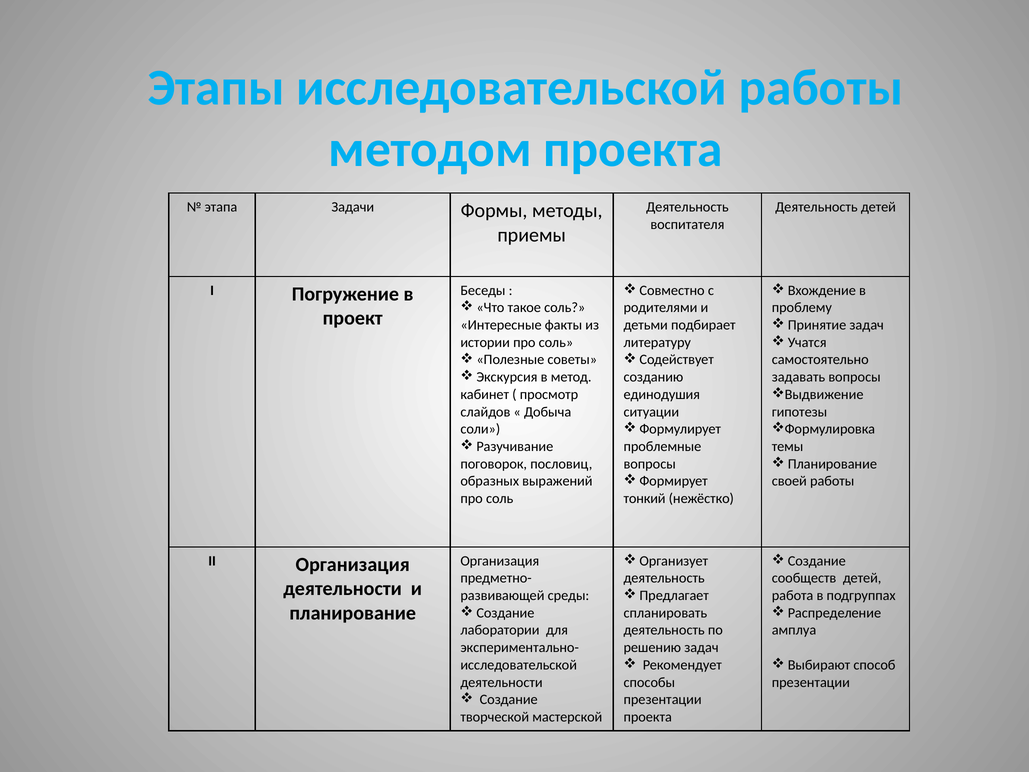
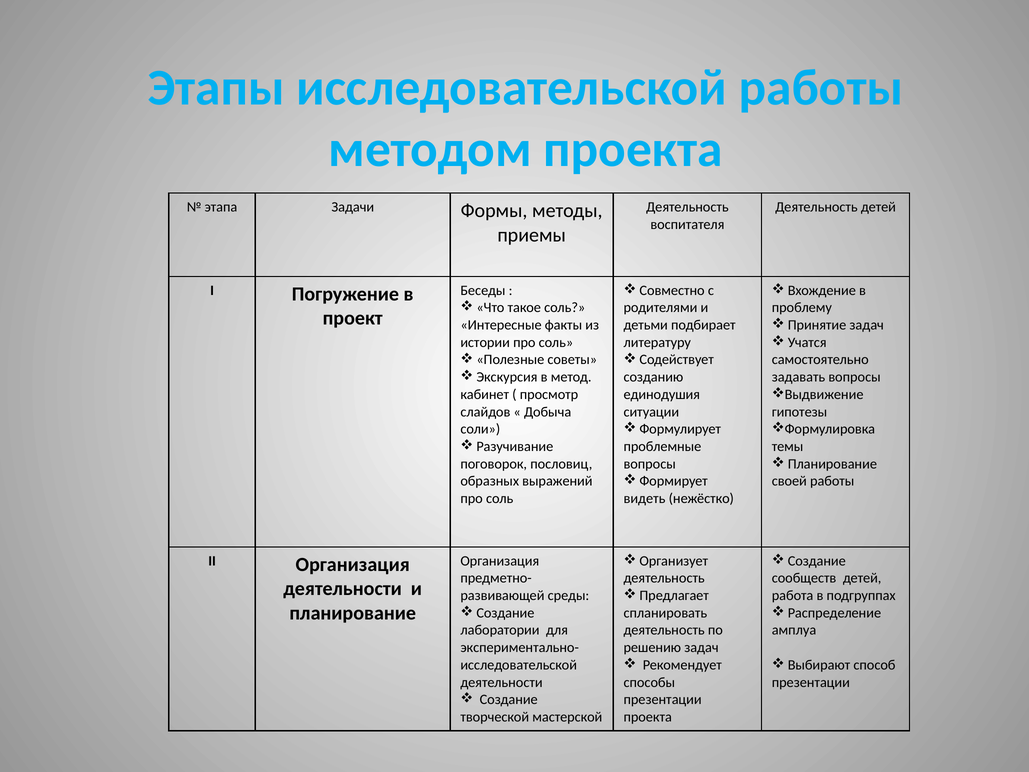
тонкий: тонкий -> видеть (644, 498)
